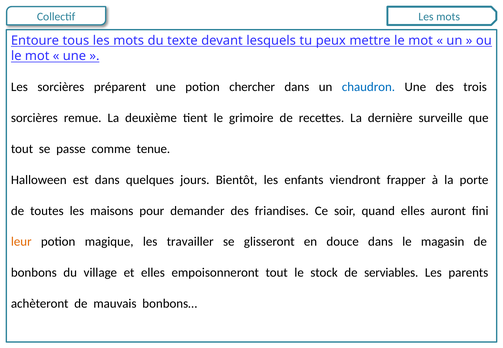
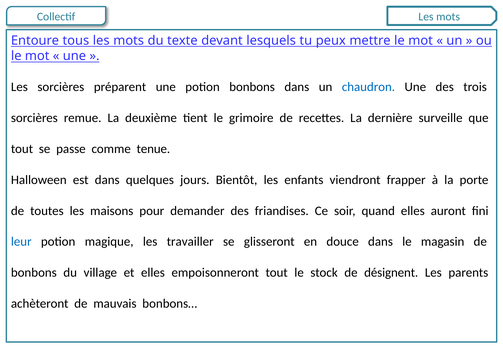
potion chercher: chercher -> bonbons (252, 87)
leur colour: orange -> blue (21, 242)
serviables: serviables -> désignent (391, 273)
